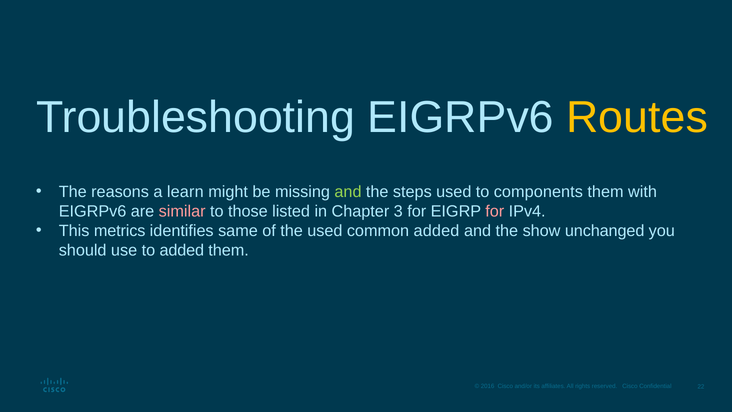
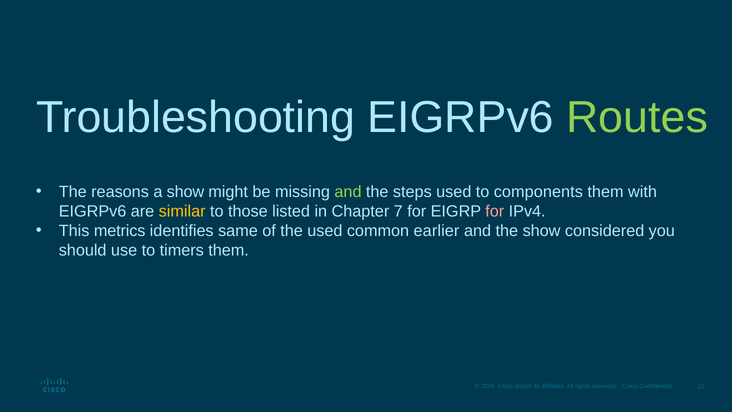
Routes colour: yellow -> light green (637, 117)
a learn: learn -> show (185, 192)
similar colour: pink -> yellow (182, 211)
3: 3 -> 7 (398, 211)
common added: added -> earlier (437, 231)
unchanged: unchanged -> considered (605, 231)
to added: added -> timers (182, 250)
